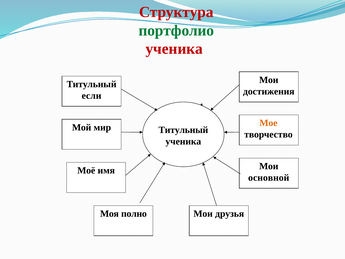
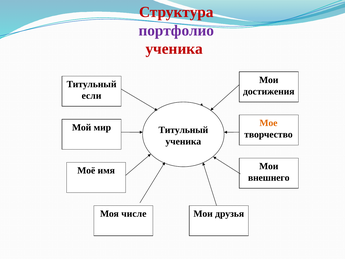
портфолио colour: green -> purple (176, 30)
основной: основной -> внешнего (269, 178)
полно: полно -> числе (134, 214)
